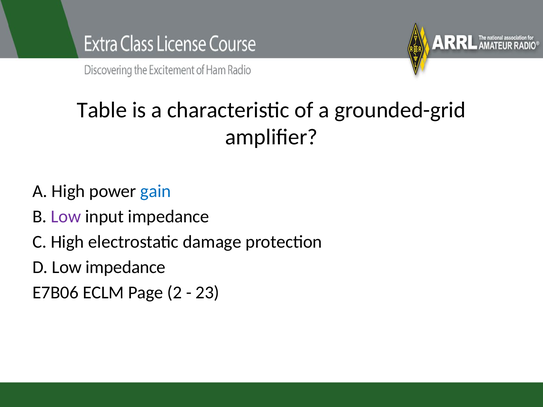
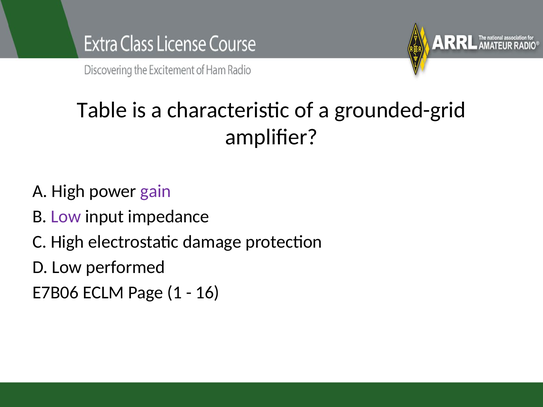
gain colour: blue -> purple (156, 191)
Low impedance: impedance -> performed (126, 267)
2: 2 -> 1 (175, 293)
23: 23 -> 16 (208, 293)
